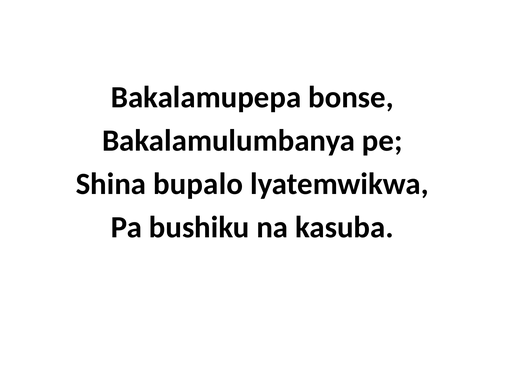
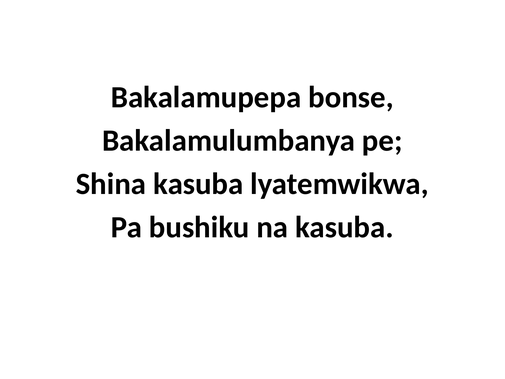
Shina bupalo: bupalo -> kasuba (198, 184)
